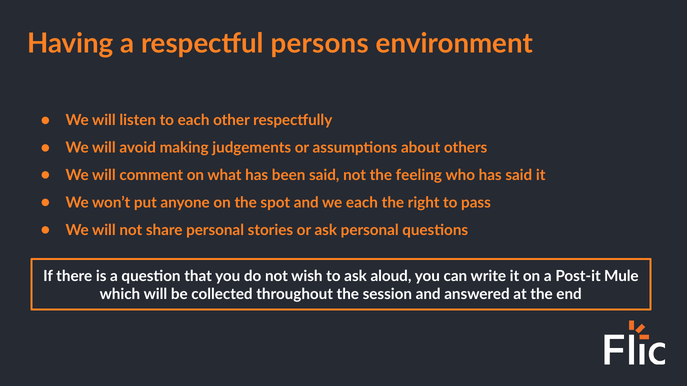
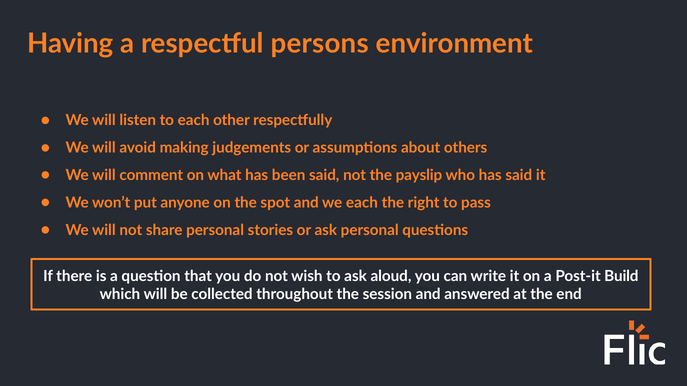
feeling: feeling -> payslip (419, 175)
Mule: Mule -> Build (621, 276)
